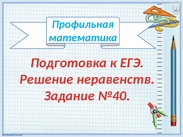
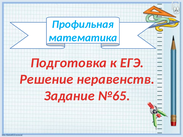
№40: №40 -> №65 (114, 96)
